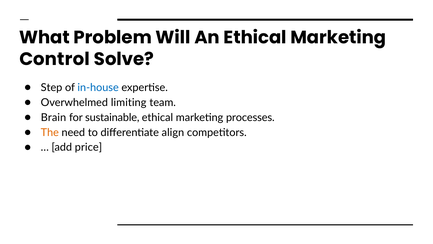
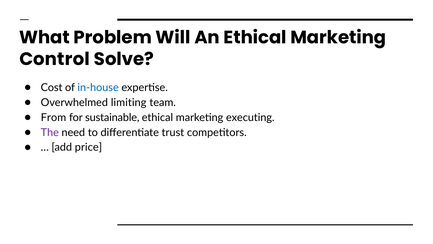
Step: Step -> Cost (52, 87)
Brain: Brain -> From (53, 117)
processes: processes -> executing (250, 117)
The colour: orange -> purple (50, 132)
align: align -> trust (173, 132)
